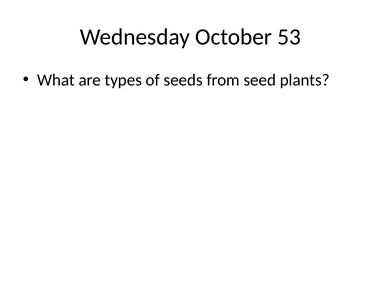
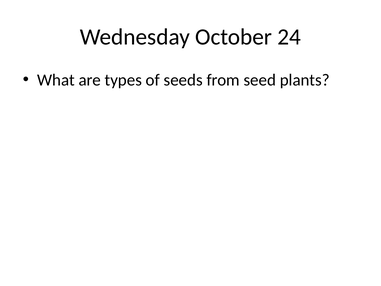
53: 53 -> 24 (289, 37)
